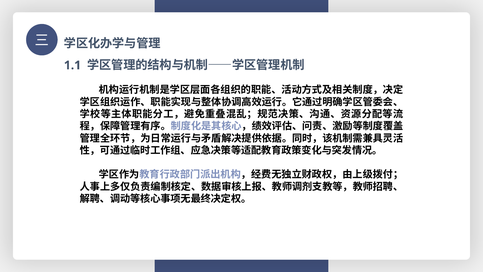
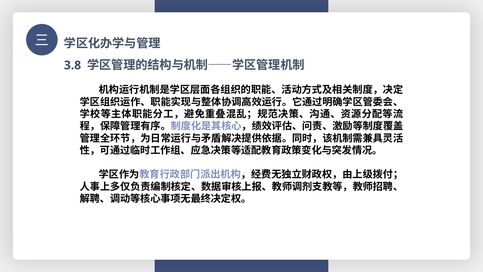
1.1: 1.1 -> 3.8 (73, 65)
